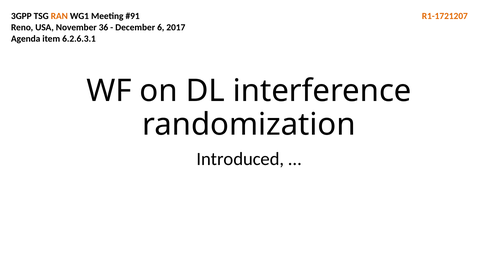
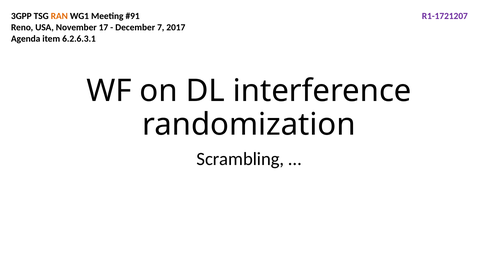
R1-1721207 colour: orange -> purple (445, 16)
36: 36 -> 17 (103, 27)
6: 6 -> 7 (161, 27)
Introduced: Introduced -> Scrambling (240, 159)
